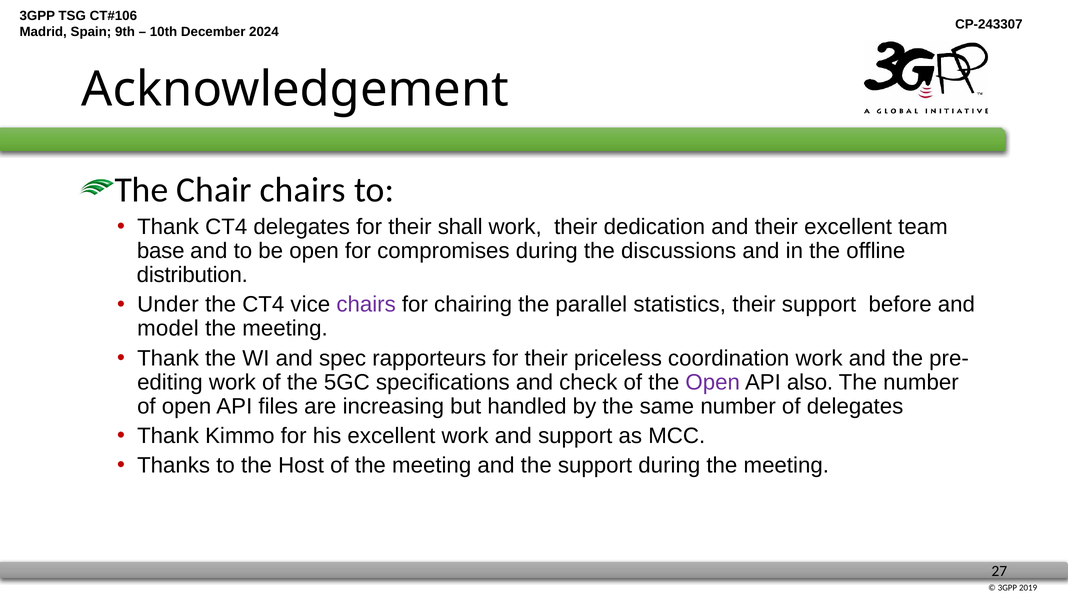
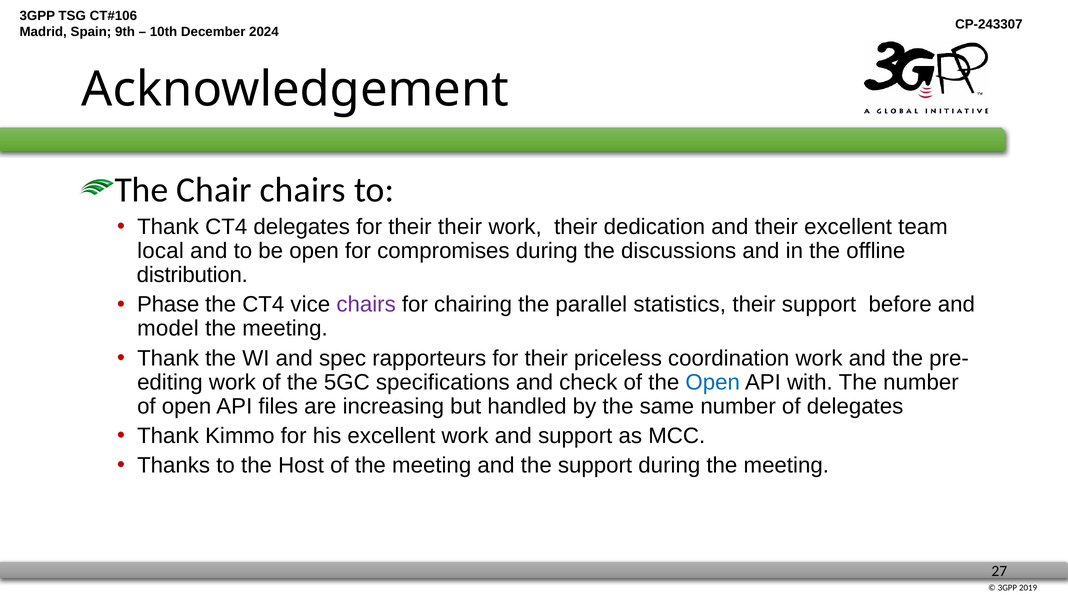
their shall: shall -> their (460, 227)
base: base -> local (161, 251)
Under: Under -> Phase (168, 304)
Open colour: purple -> blue (713, 382)
also: also -> with (810, 382)
